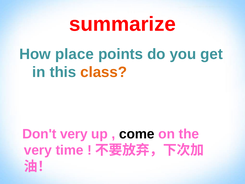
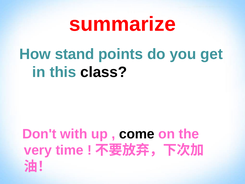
place: place -> stand (75, 54)
class colour: orange -> black (104, 72)
Don't very: very -> with (74, 134)
